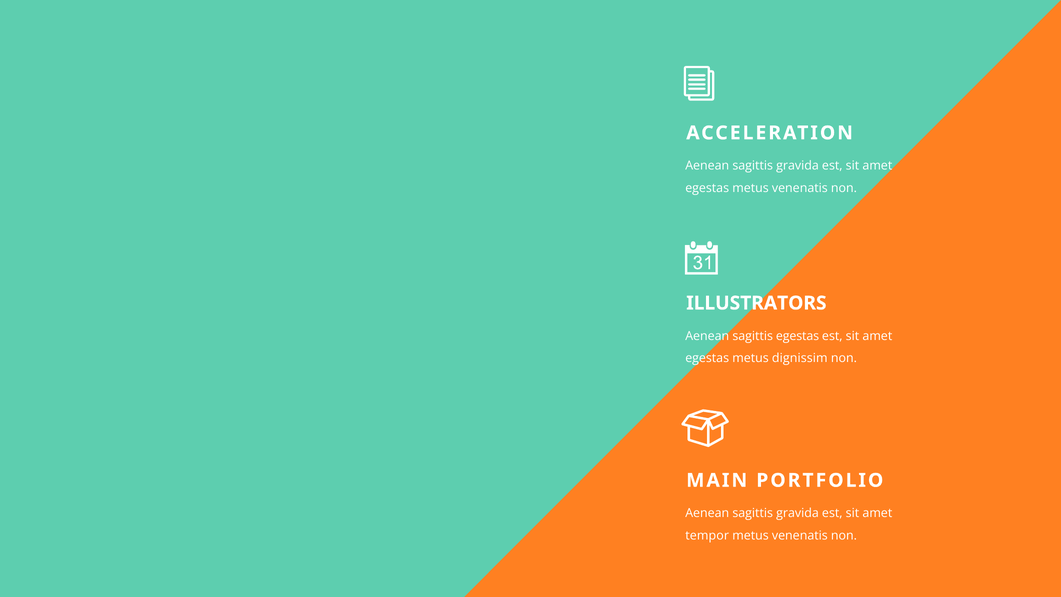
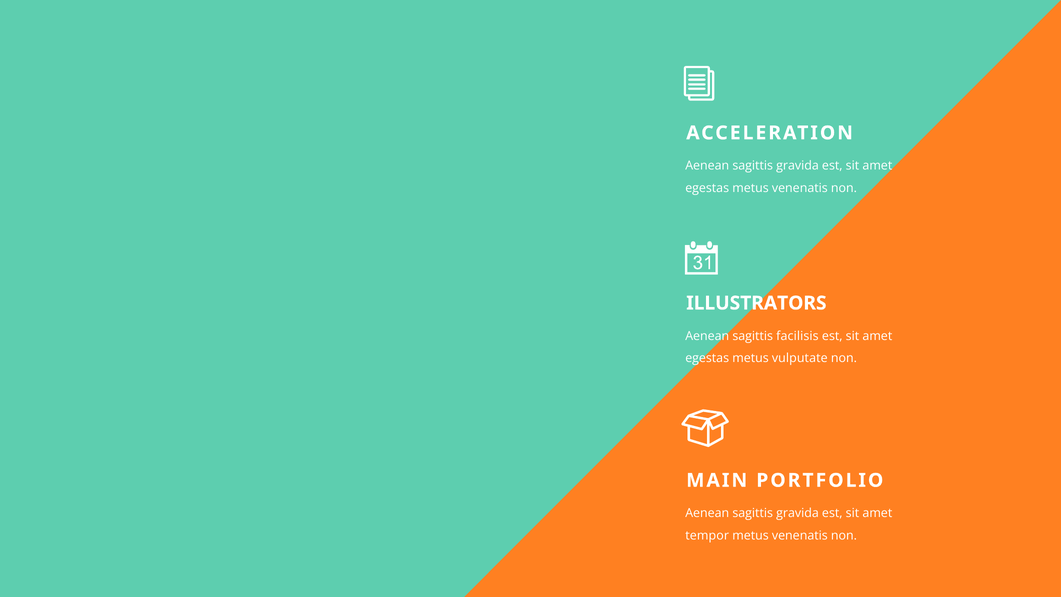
sagittis egestas: egestas -> facilisis (797, 336)
dignissim: dignissim -> vulputate (800, 358)
